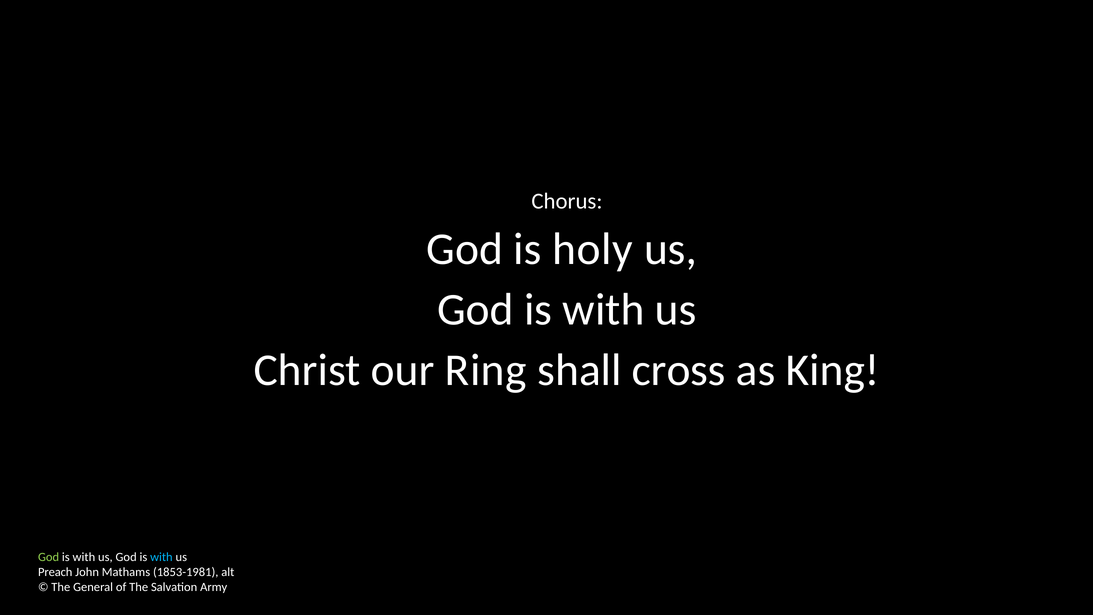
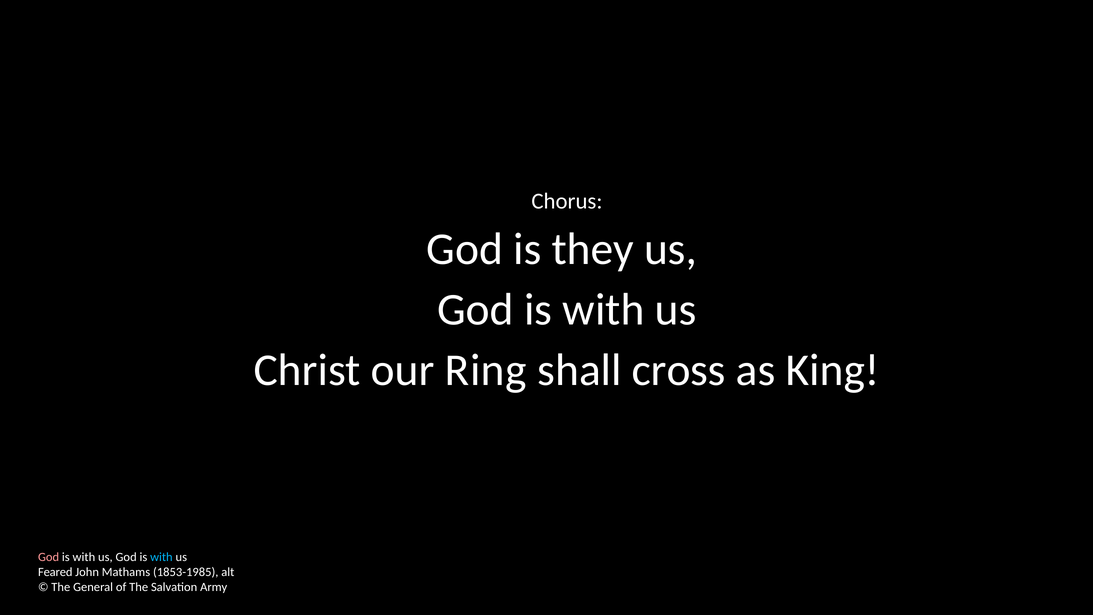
holy: holy -> they (593, 249)
God colour: light green -> pink (49, 557)
Preach: Preach -> Feared (55, 572)
1853-1981: 1853-1981 -> 1853-1985 (186, 572)
